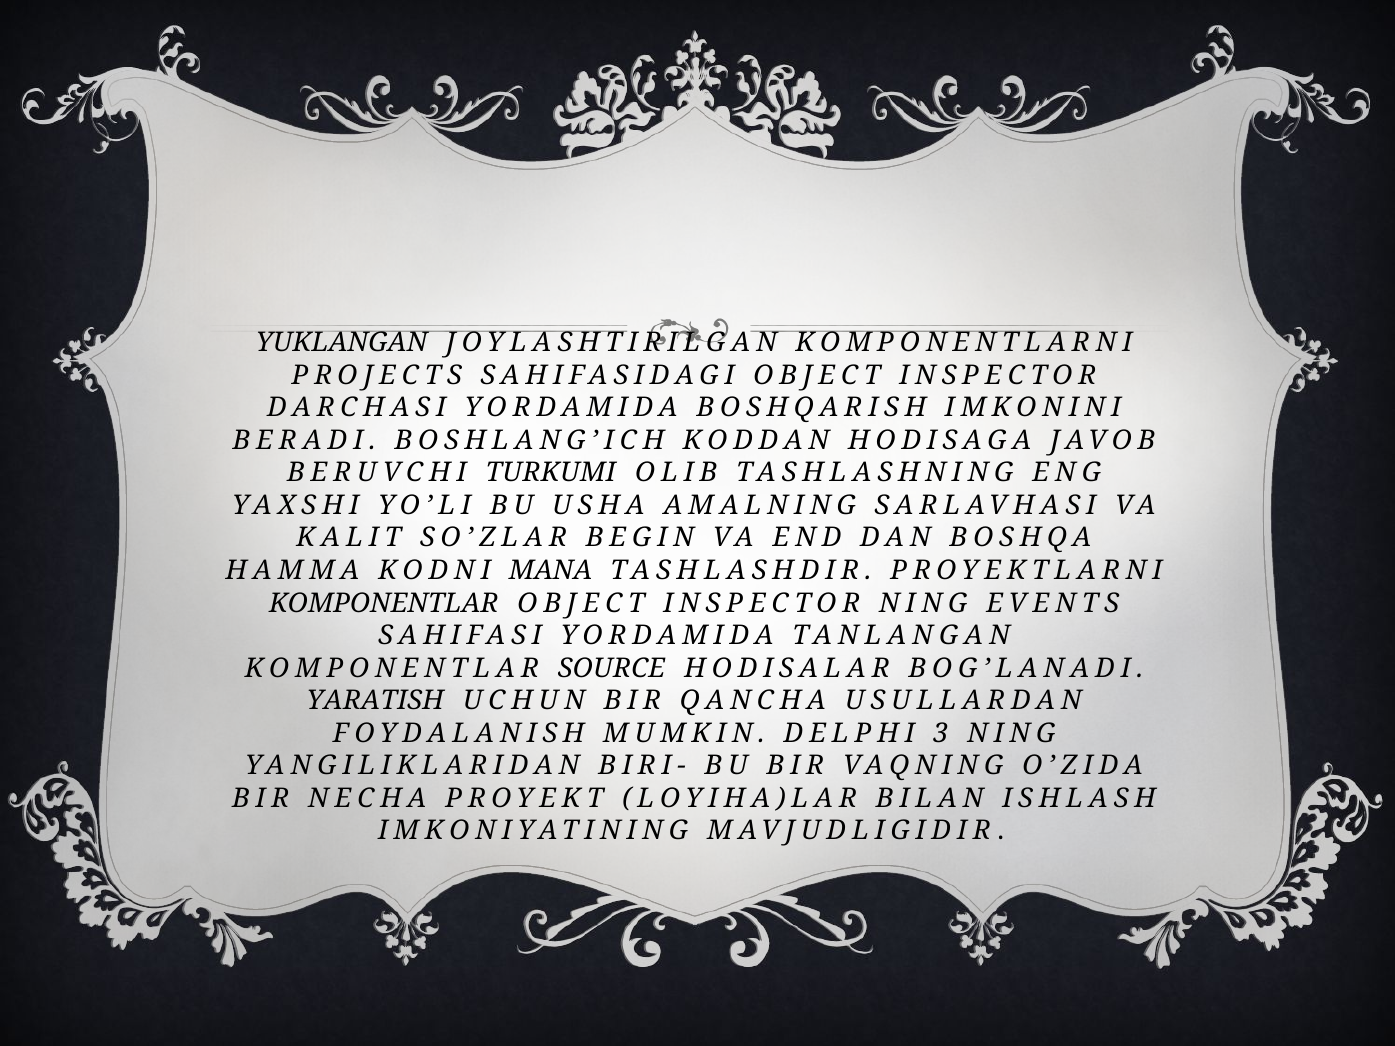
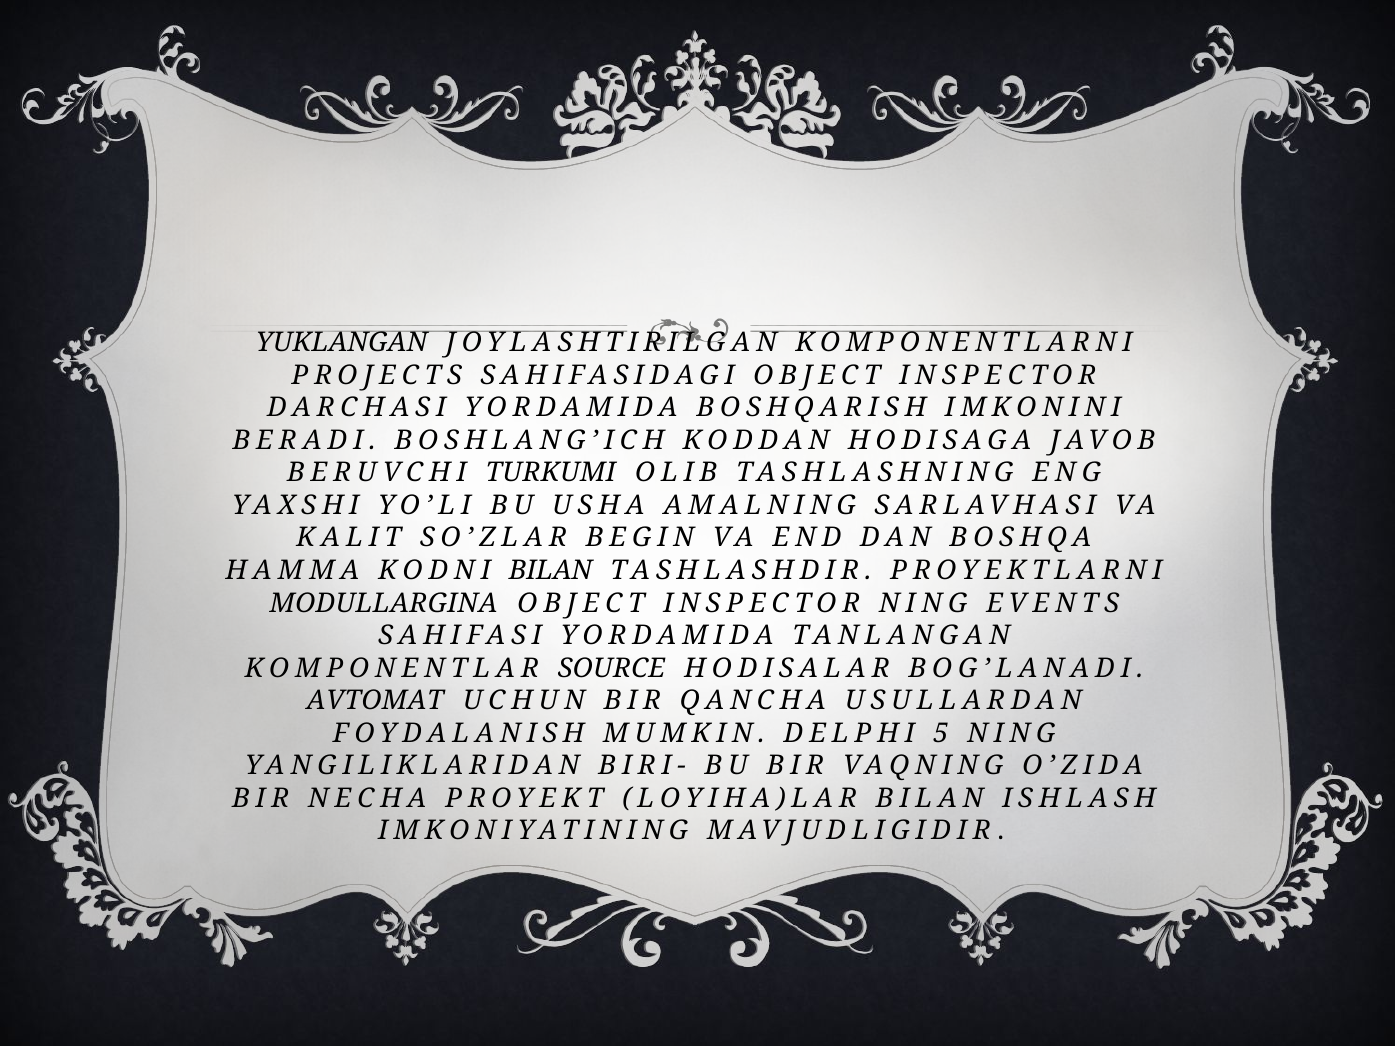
KODNI MANA: MANA -> BILAN (551, 571)
KOMPONENTLAR: KOMPONENTLAR -> MODULLARGINA (384, 603)
YARATISH: YARATISH -> AVTOMAT (375, 701)
3: 3 -> 5 (941, 734)
